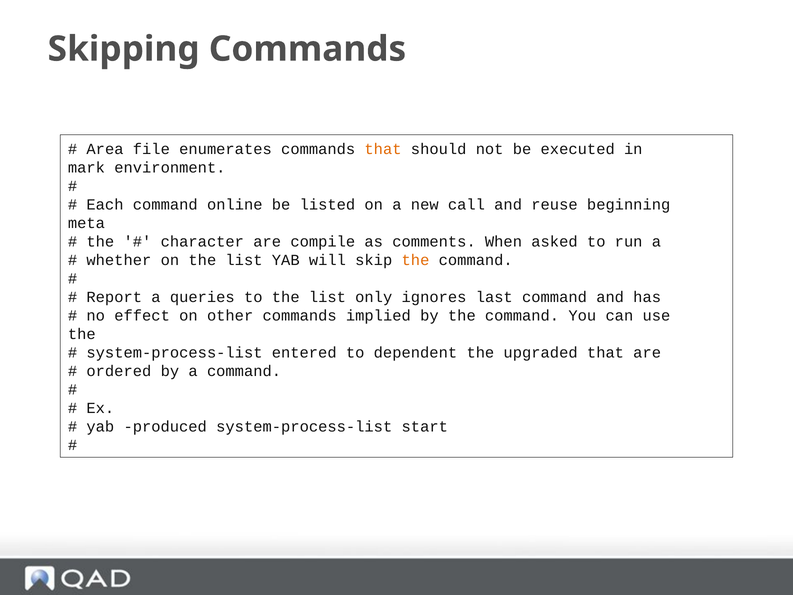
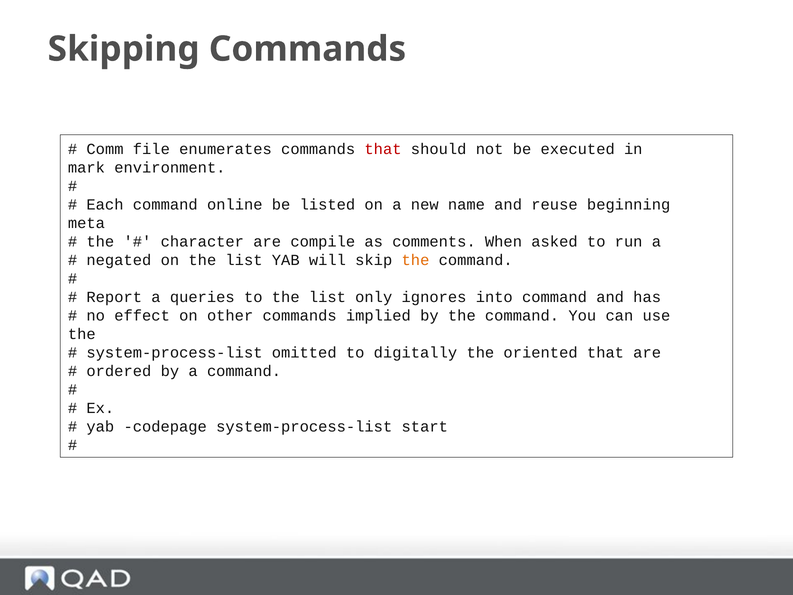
Area: Area -> Comm (105, 149)
that colour: orange -> red (383, 149)
call: call -> name (466, 204)
whether: whether -> negated (119, 260)
last: last -> into (494, 297)
entered: entered -> omitted (304, 353)
dependent: dependent -> digitally (415, 353)
upgraded: upgraded -> oriented (541, 353)
produced: produced -> codepage (165, 427)
